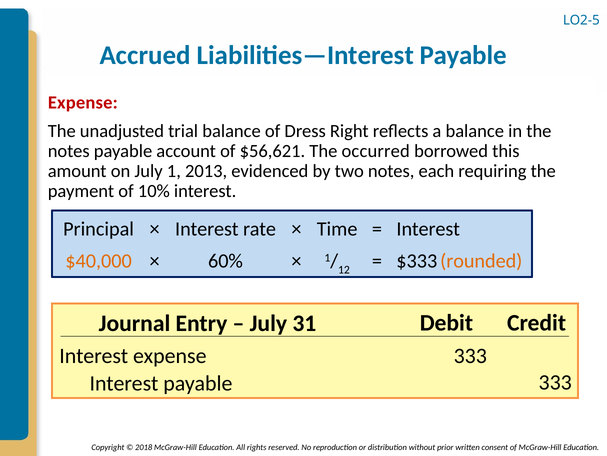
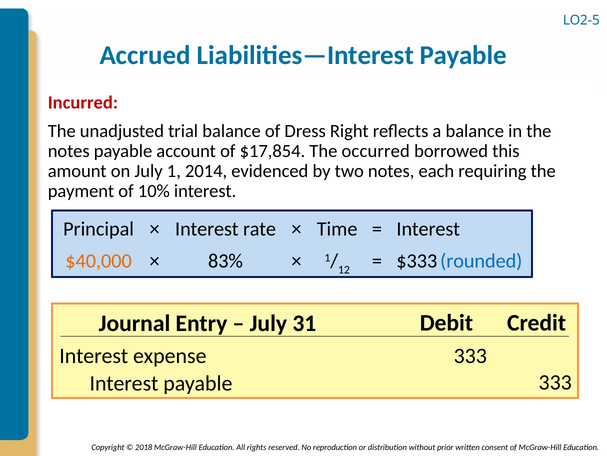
Expense: Expense -> Incurred (83, 102)
$56,621: $56,621 -> $17,854 (272, 151)
2013: 2013 -> 2014 (206, 171)
60%: 60% -> 83% (225, 261)
rounded colour: orange -> blue (481, 261)
